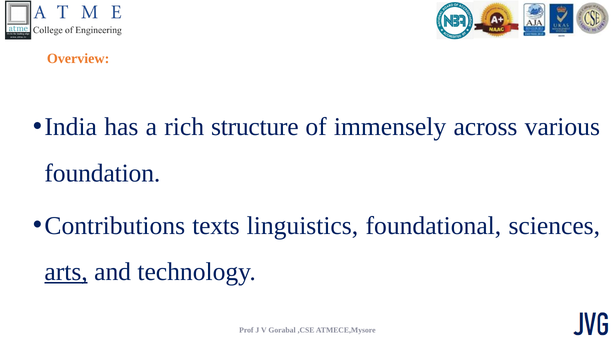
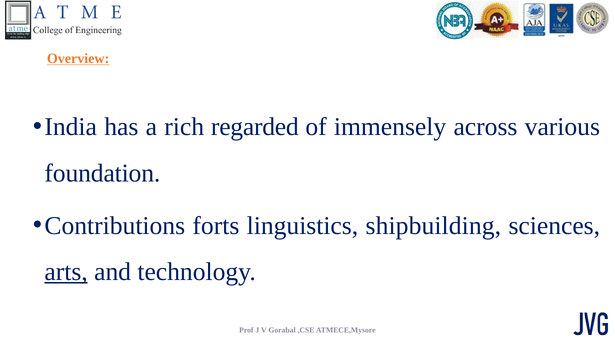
Overview underline: none -> present (78, 59)
structure: structure -> regarded (255, 127)
texts: texts -> forts (216, 226)
foundational: foundational -> shipbuilding (433, 226)
